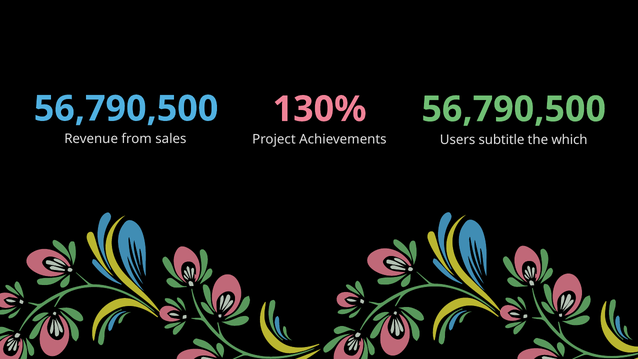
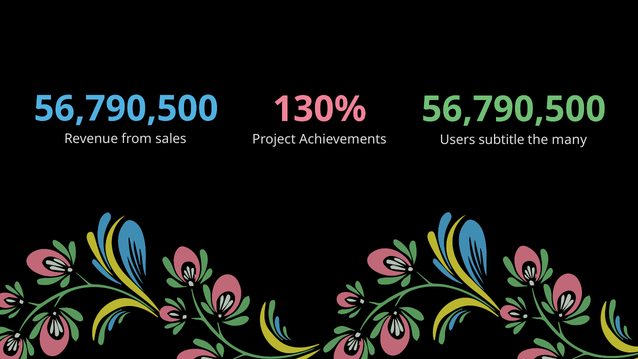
which: which -> many (569, 140)
